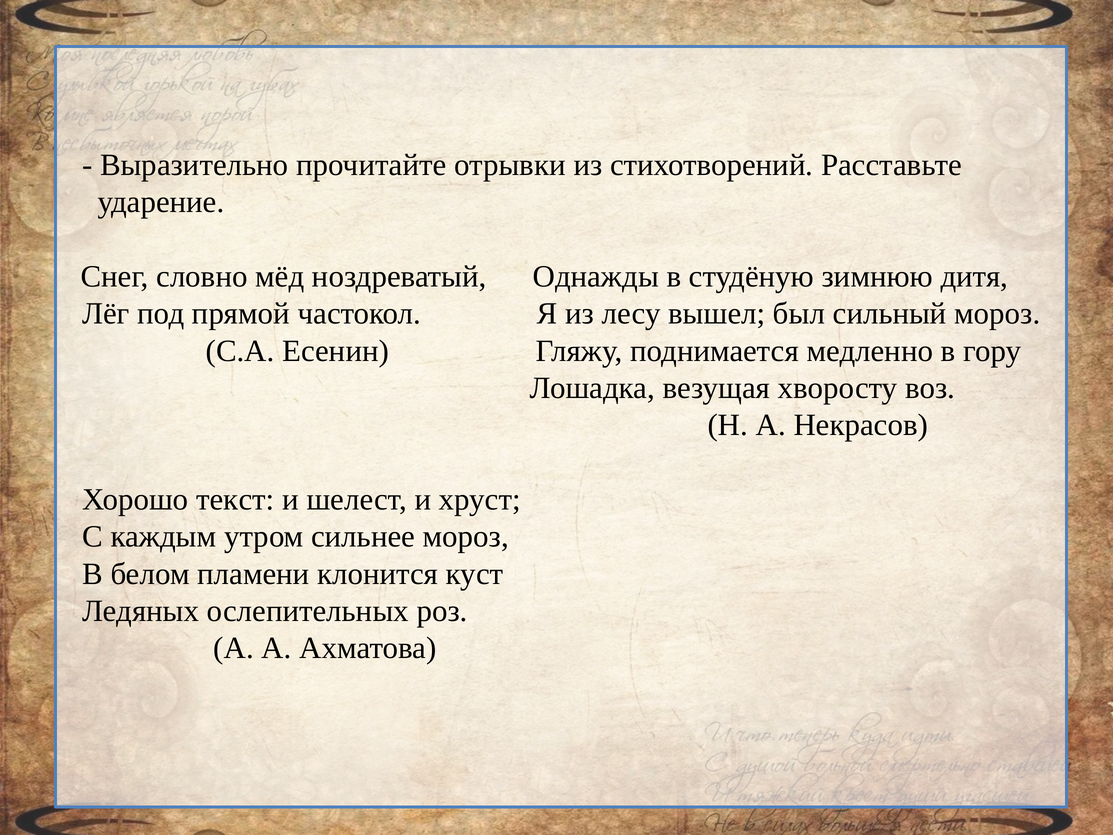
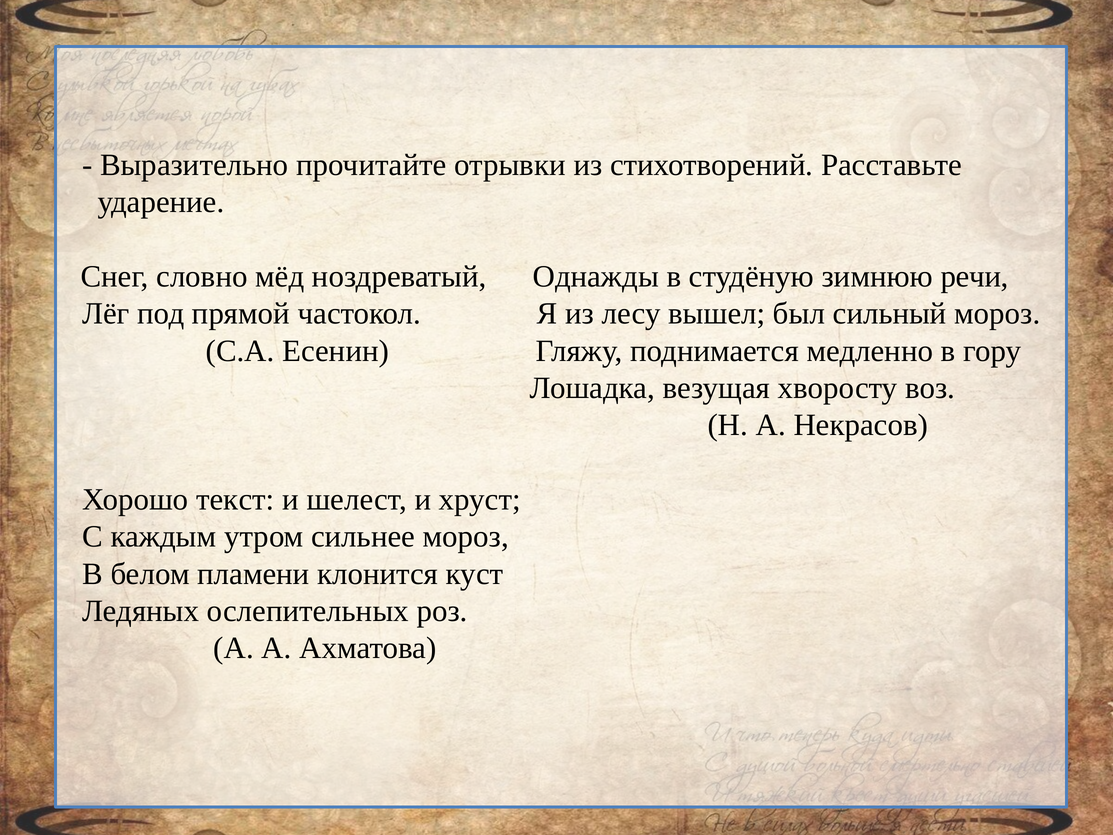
дитя: дитя -> речи (975, 276)
